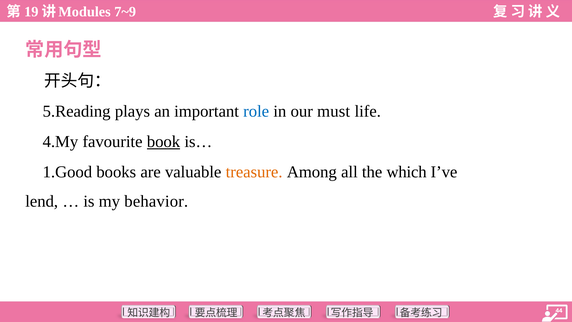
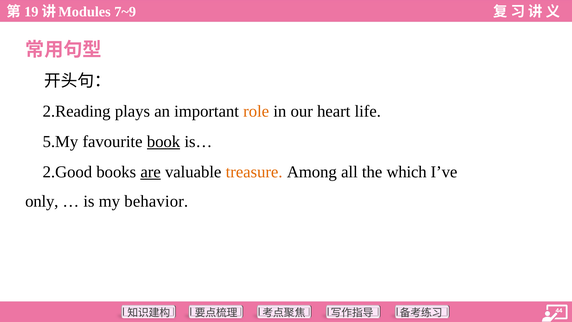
5.Reading: 5.Reading -> 2.Reading (77, 111)
role colour: blue -> orange (256, 111)
must: must -> heart (334, 111)
4.My: 4.My -> 5.My (60, 142)
1.Good: 1.Good -> 2.Good (67, 172)
are underline: none -> present (151, 172)
lend: lend -> only (42, 201)
